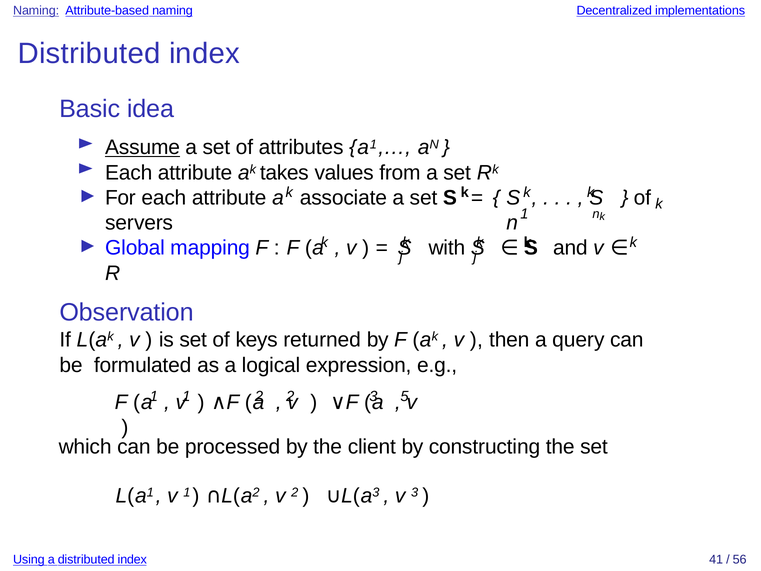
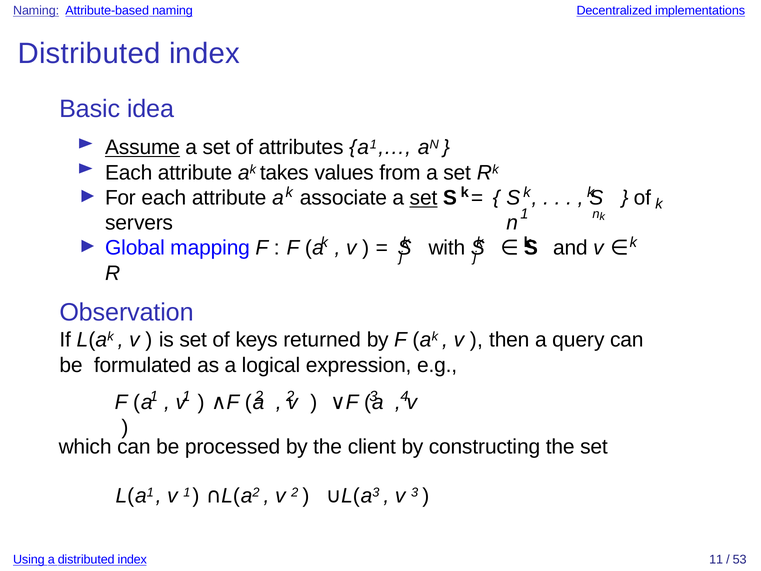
set underline: none -> present (424, 198)
5: 5 -> 4 (405, 397)
41: 41 -> 11 (716, 560)
56: 56 -> 53 (740, 560)
